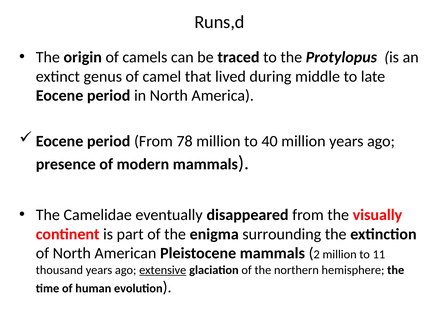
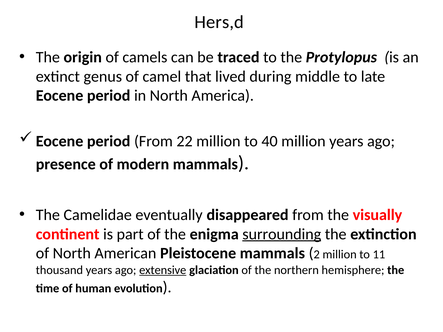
Runs,d: Runs,d -> Hers,d (219, 22)
78: 78 -> 22 (185, 141)
surrounding underline: none -> present (282, 234)
